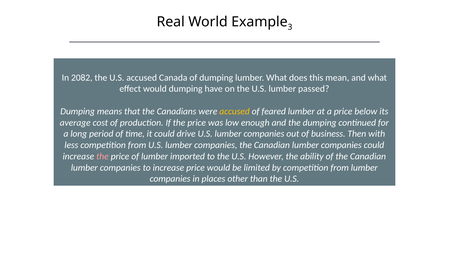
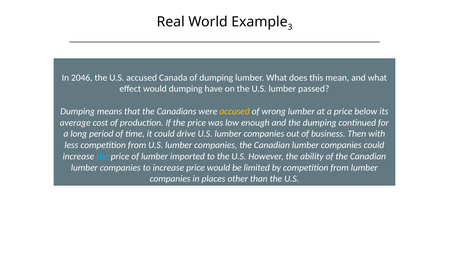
2082: 2082 -> 2046 (82, 78)
feared: feared -> wrong (274, 111)
the colour: pink -> light blue (102, 156)
